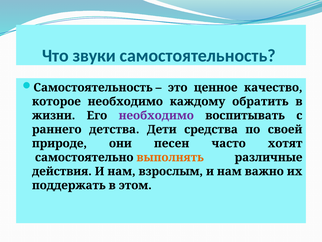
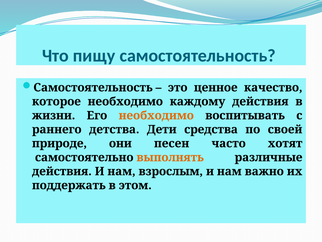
звуки: звуки -> пищу (94, 56)
каждому обратить: обратить -> действия (260, 101)
необходимо colour: purple -> orange (156, 115)
